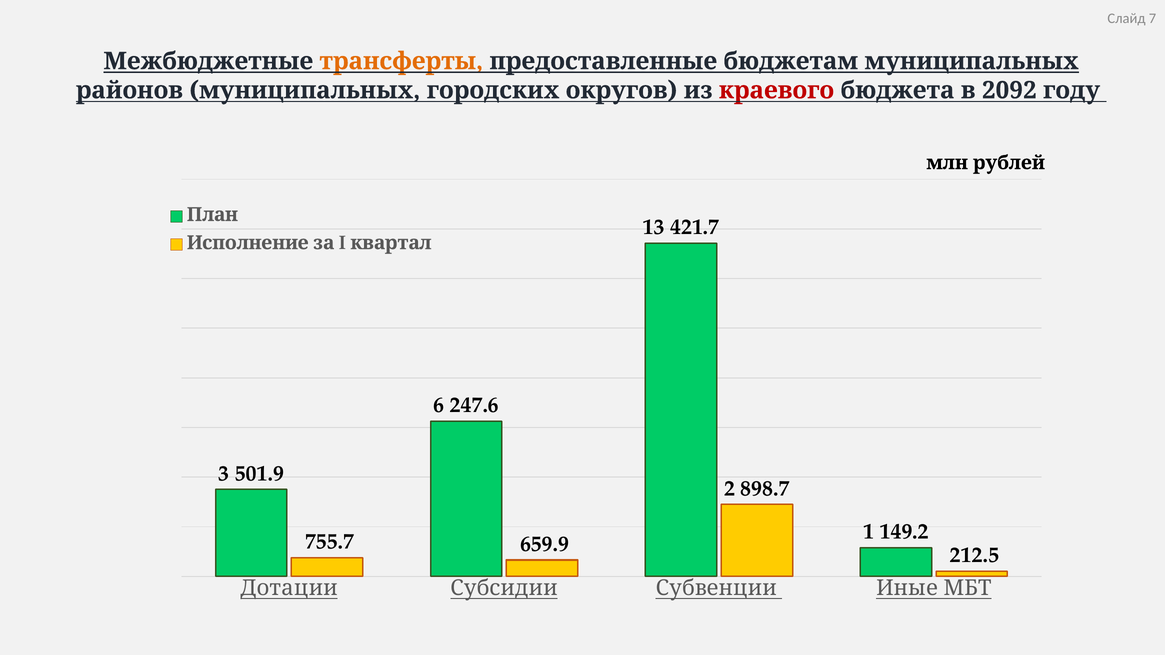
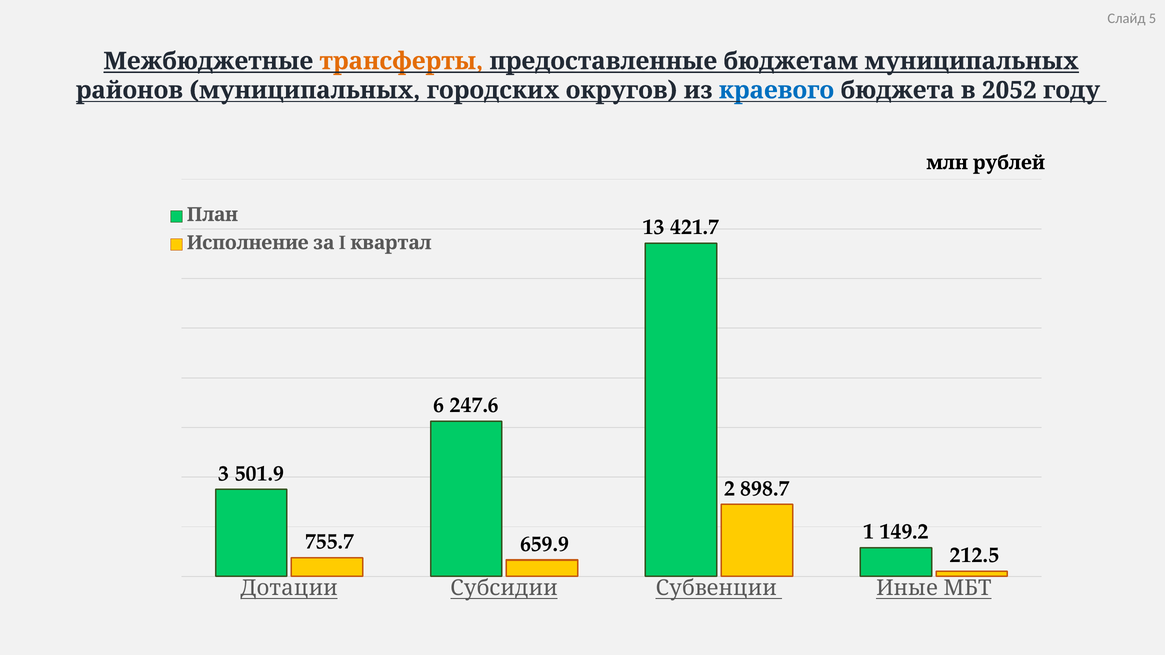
7: 7 -> 5 (1152, 18)
краевого colour: red -> blue (776, 90)
2092: 2092 -> 2052 (1009, 90)
